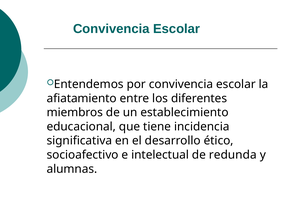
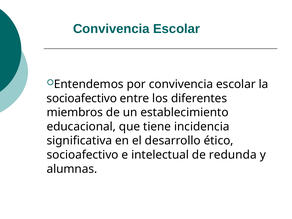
afiatamiento: afiatamiento -> socioafectivo (82, 98)
